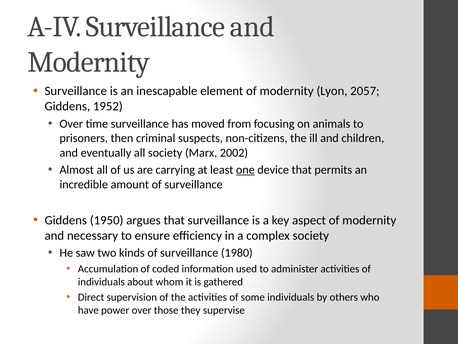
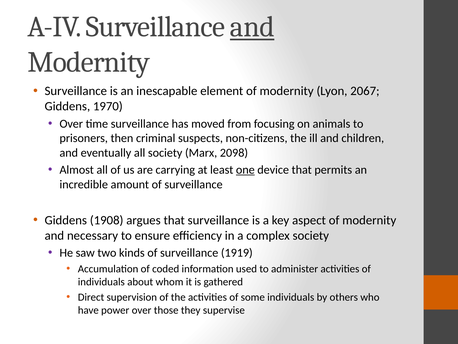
and underline: none -> present (252, 27)
2057: 2057 -> 2067 (365, 91)
1952: 1952 -> 1970 (108, 106)
2002: 2002 -> 2098 (234, 153)
1950: 1950 -> 1908 (107, 220)
1980: 1980 -> 1919 (237, 253)
